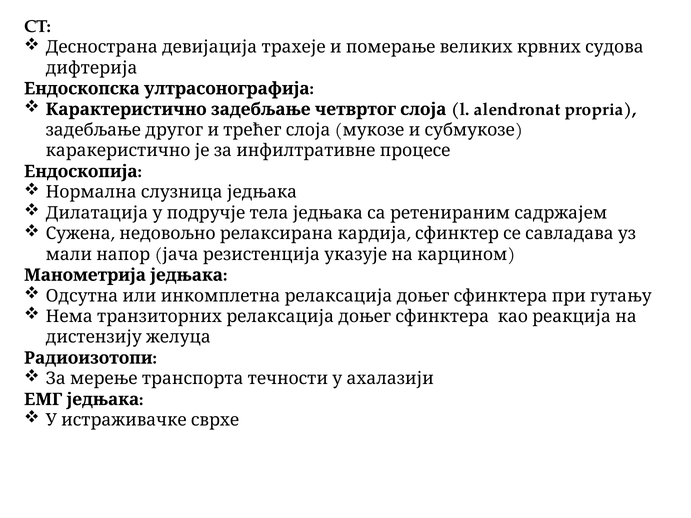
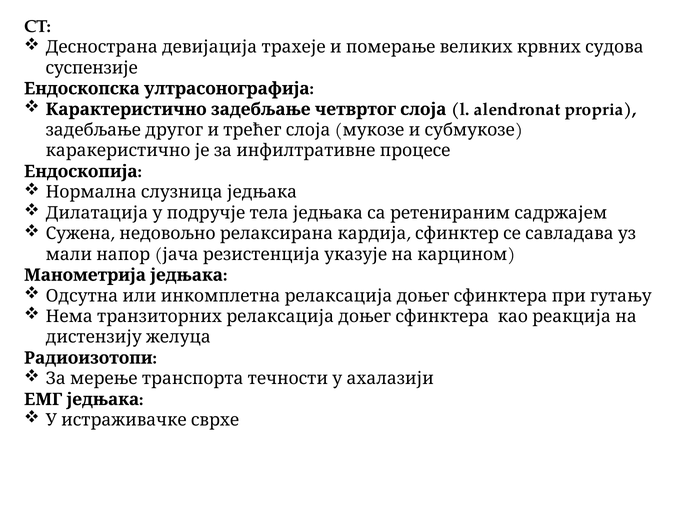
дифтерија: дифтерија -> суспензије (92, 68)
